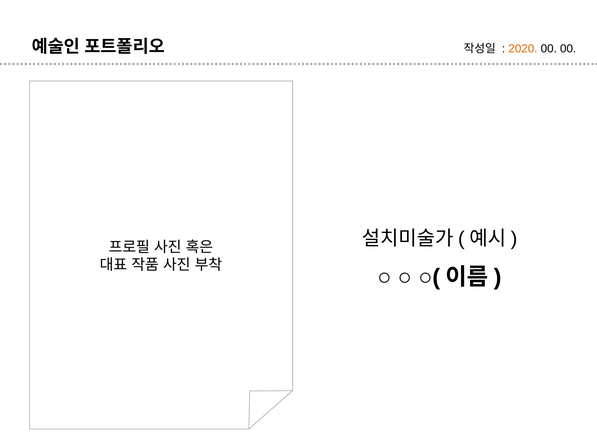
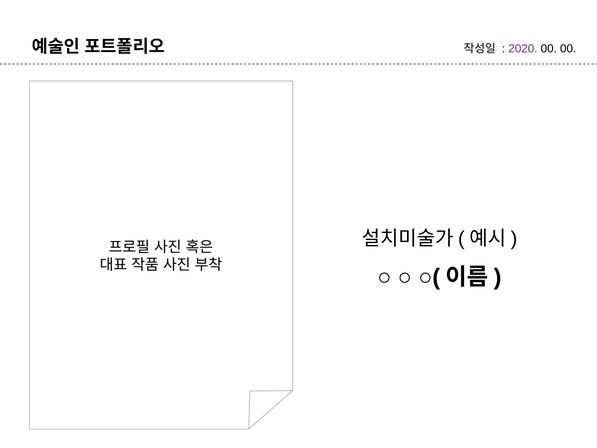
2020 colour: orange -> purple (523, 48)
